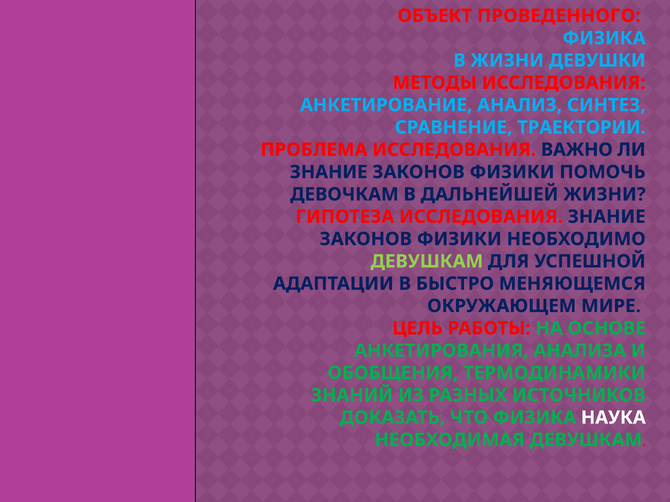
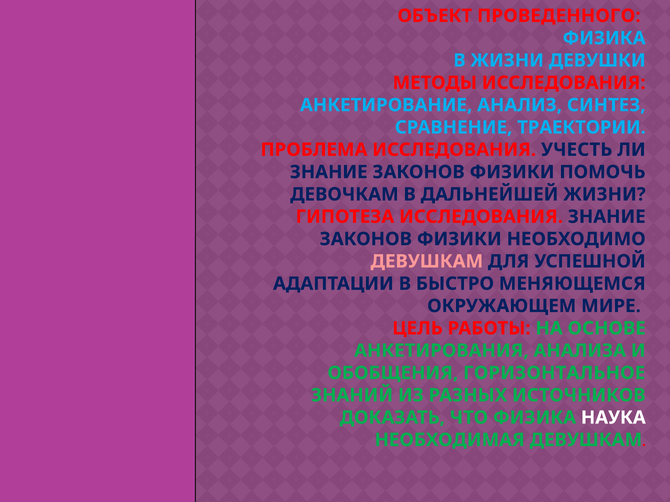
ВАЖНО: ВАЖНО -> УЧЕСТЬ (577, 150)
ДЕВУШКАМ colour: light green -> pink (427, 262)
ТЕРМОДИНАМИКИ: ТЕРМОДИНАМИКИ -> ГОРИЗОНТАЛЬНОЕ (554, 373)
